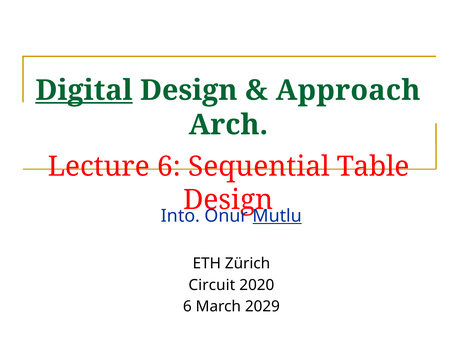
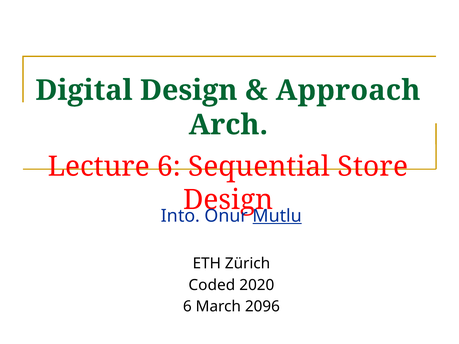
Digital underline: present -> none (84, 90)
Table: Table -> Store (373, 167)
Circuit: Circuit -> Coded (212, 285)
2029: 2029 -> 2096 (262, 307)
